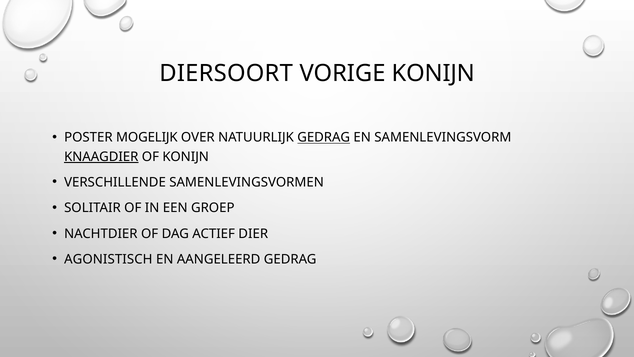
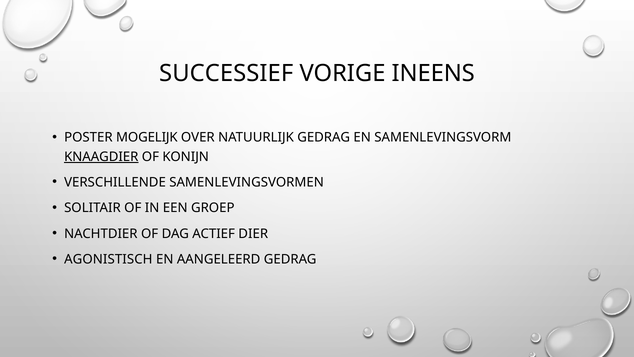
DIERSOORT: DIERSOORT -> SUCCESSIEF (226, 73)
VORIGE KONIJN: KONIJN -> INEENS (433, 73)
GEDRAG underline: present -> none (324, 137)
